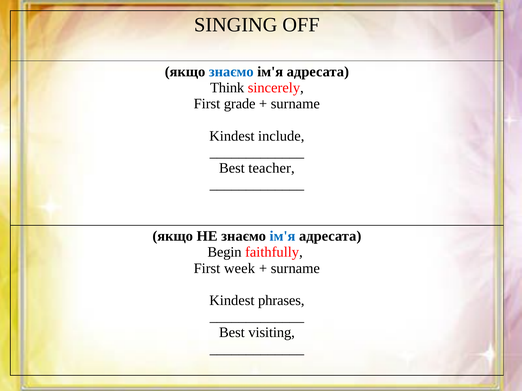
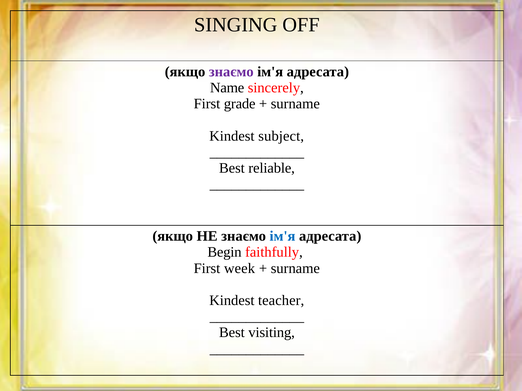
знаємо colour: blue -> purple (231, 72)
Think: Think -> Name (227, 88)
include: include -> subject (281, 136)
teacher: teacher -> reliable (272, 168)
phrases: phrases -> teacher (281, 301)
